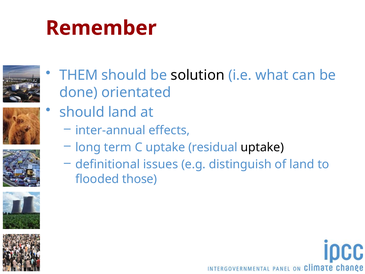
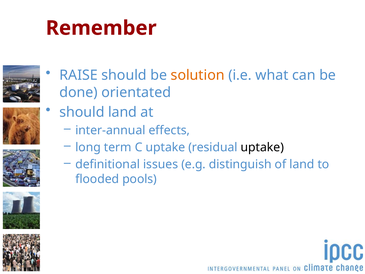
THEM: THEM -> RAISE (79, 75)
solution colour: black -> orange (198, 75)
those: those -> pools (140, 179)
